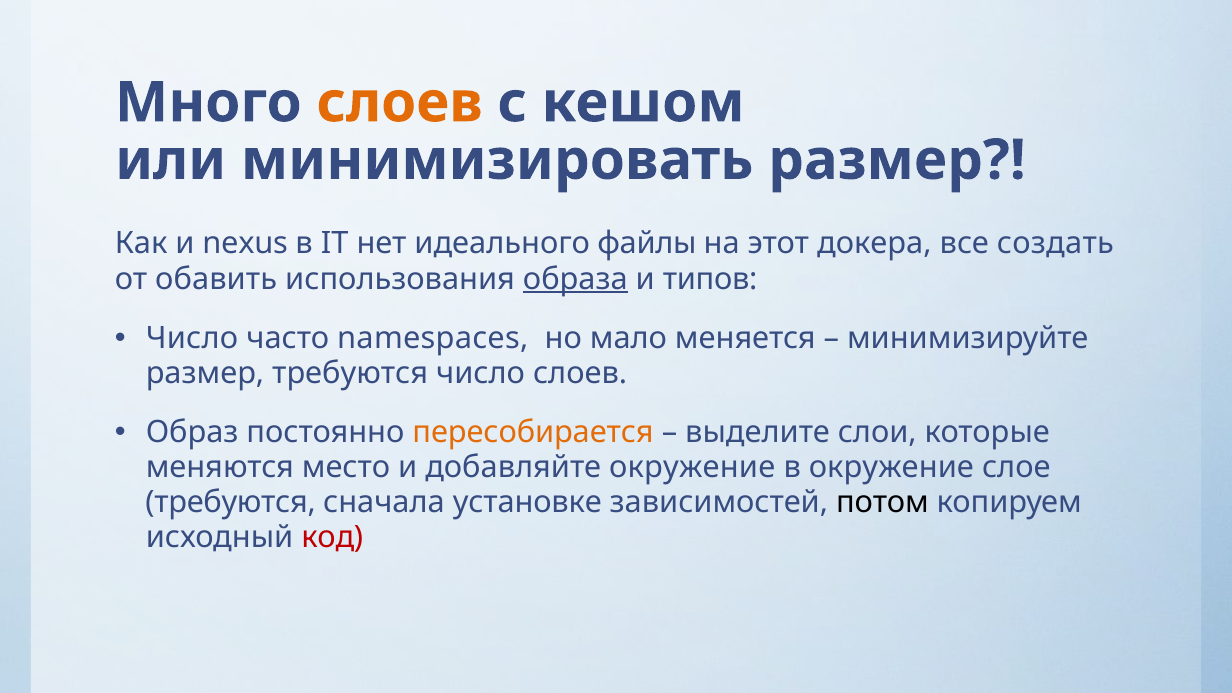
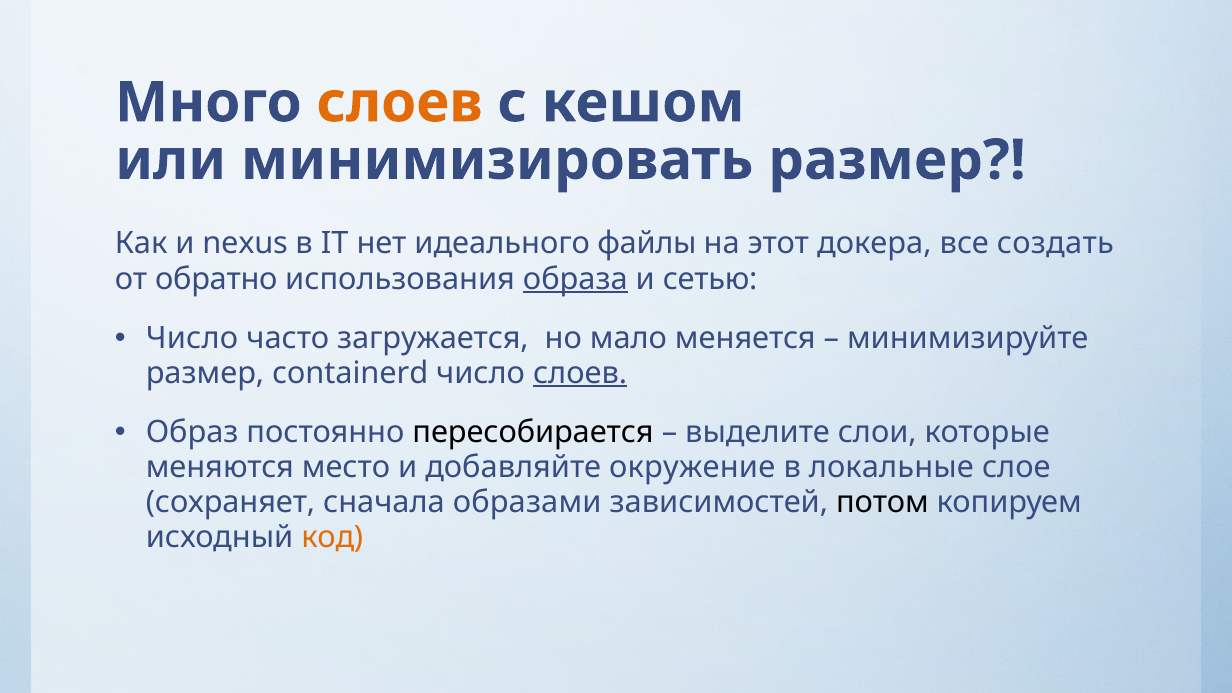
обавить: обавить -> обратно (216, 279)
типов: типов -> сетью (710, 279)
namespaces: namespaces -> загружается (433, 338)
размер требуются: требуются -> containerd (350, 373)
слоев underline: none -> present (580, 373)
пересобирается colour: orange -> black (533, 432)
в окружение: окружение -> локальные (891, 467)
требуются: требуются -> сохраняет (231, 502)
установке: установке -> образами (527, 502)
код colour: red -> orange (332, 538)
